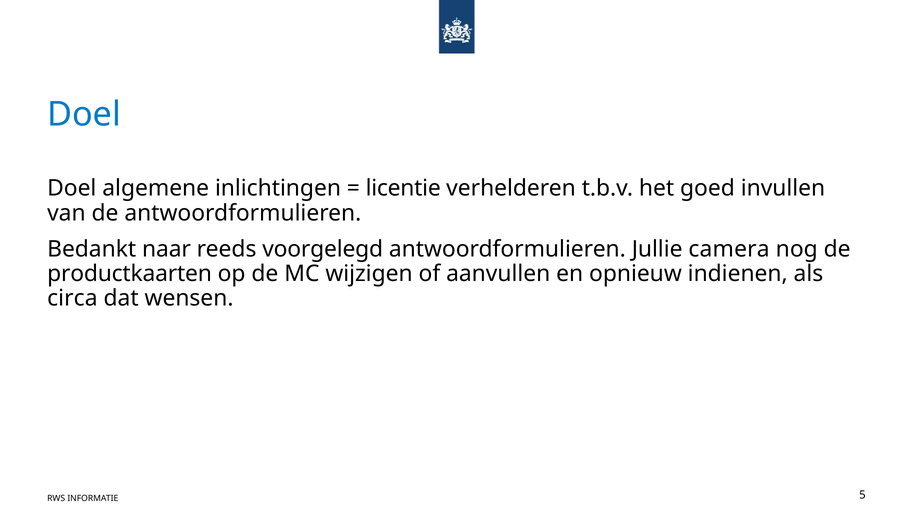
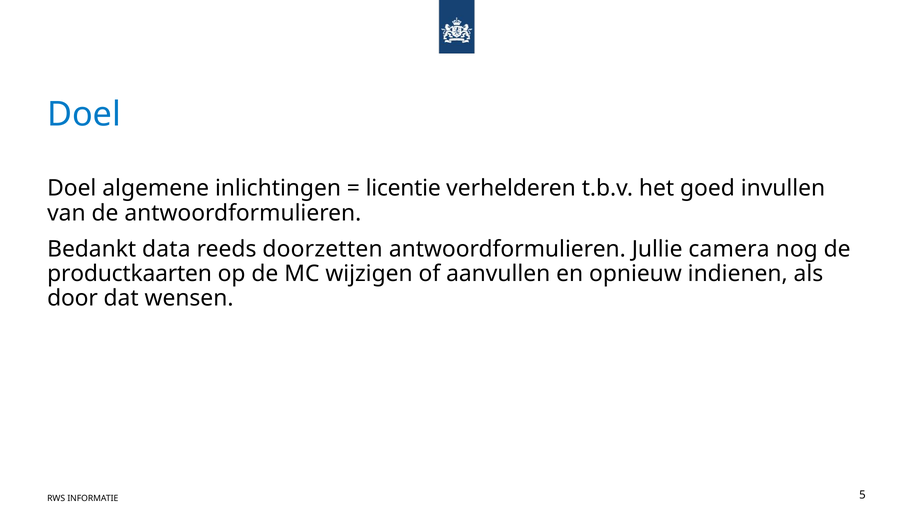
naar: naar -> data (166, 249)
voorgelegd: voorgelegd -> doorzetten (323, 249)
circa: circa -> door (72, 298)
